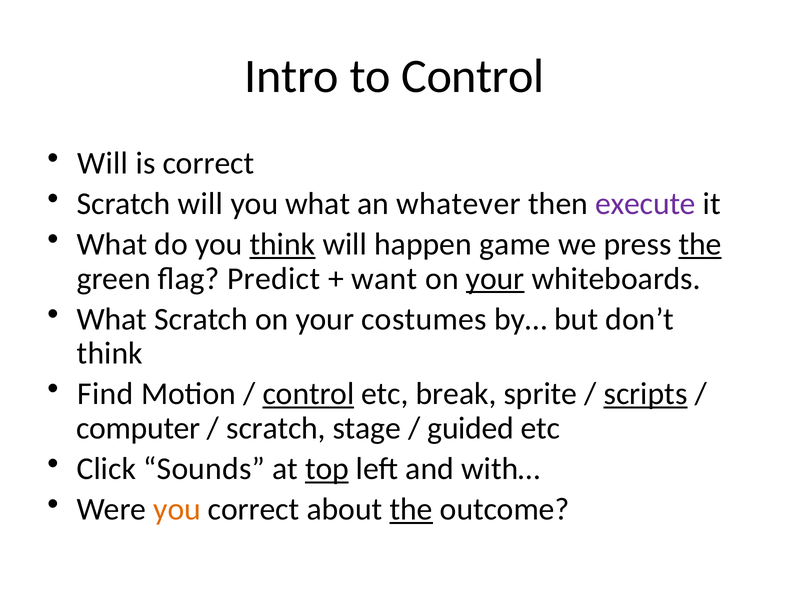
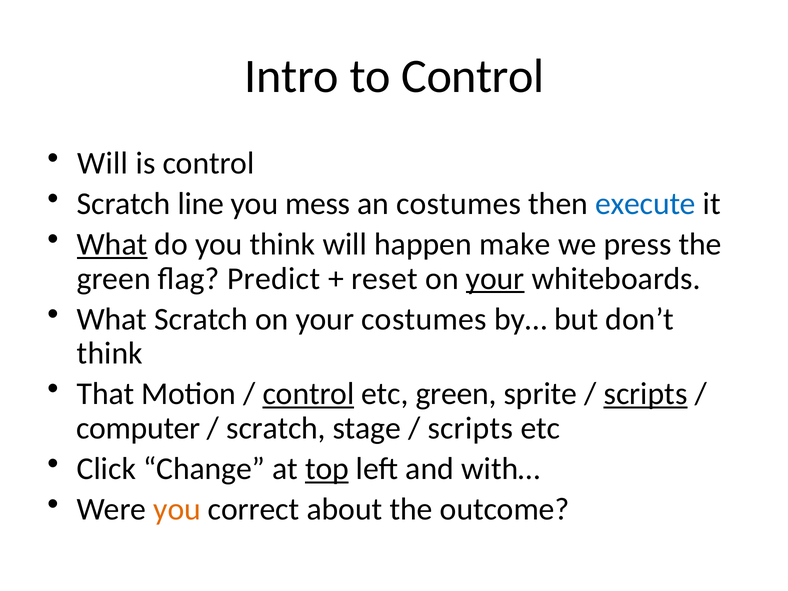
is correct: correct -> control (209, 163)
Scratch will: will -> line (201, 204)
you what: what -> mess (318, 204)
an whatever: whatever -> costumes (459, 204)
execute colour: purple -> blue (646, 204)
What underline: none -> present (112, 244)
think underline: present -> none (282, 244)
game: game -> make (515, 244)
the underline: present -> none (700, 244)
want: want -> reset (384, 279)
Find: Find -> That (105, 394)
etc break: break -> green (456, 394)
guided: guided -> scripts (470, 428)
Sounds: Sounds -> Change (204, 469)
the underline: present -> none (411, 509)
